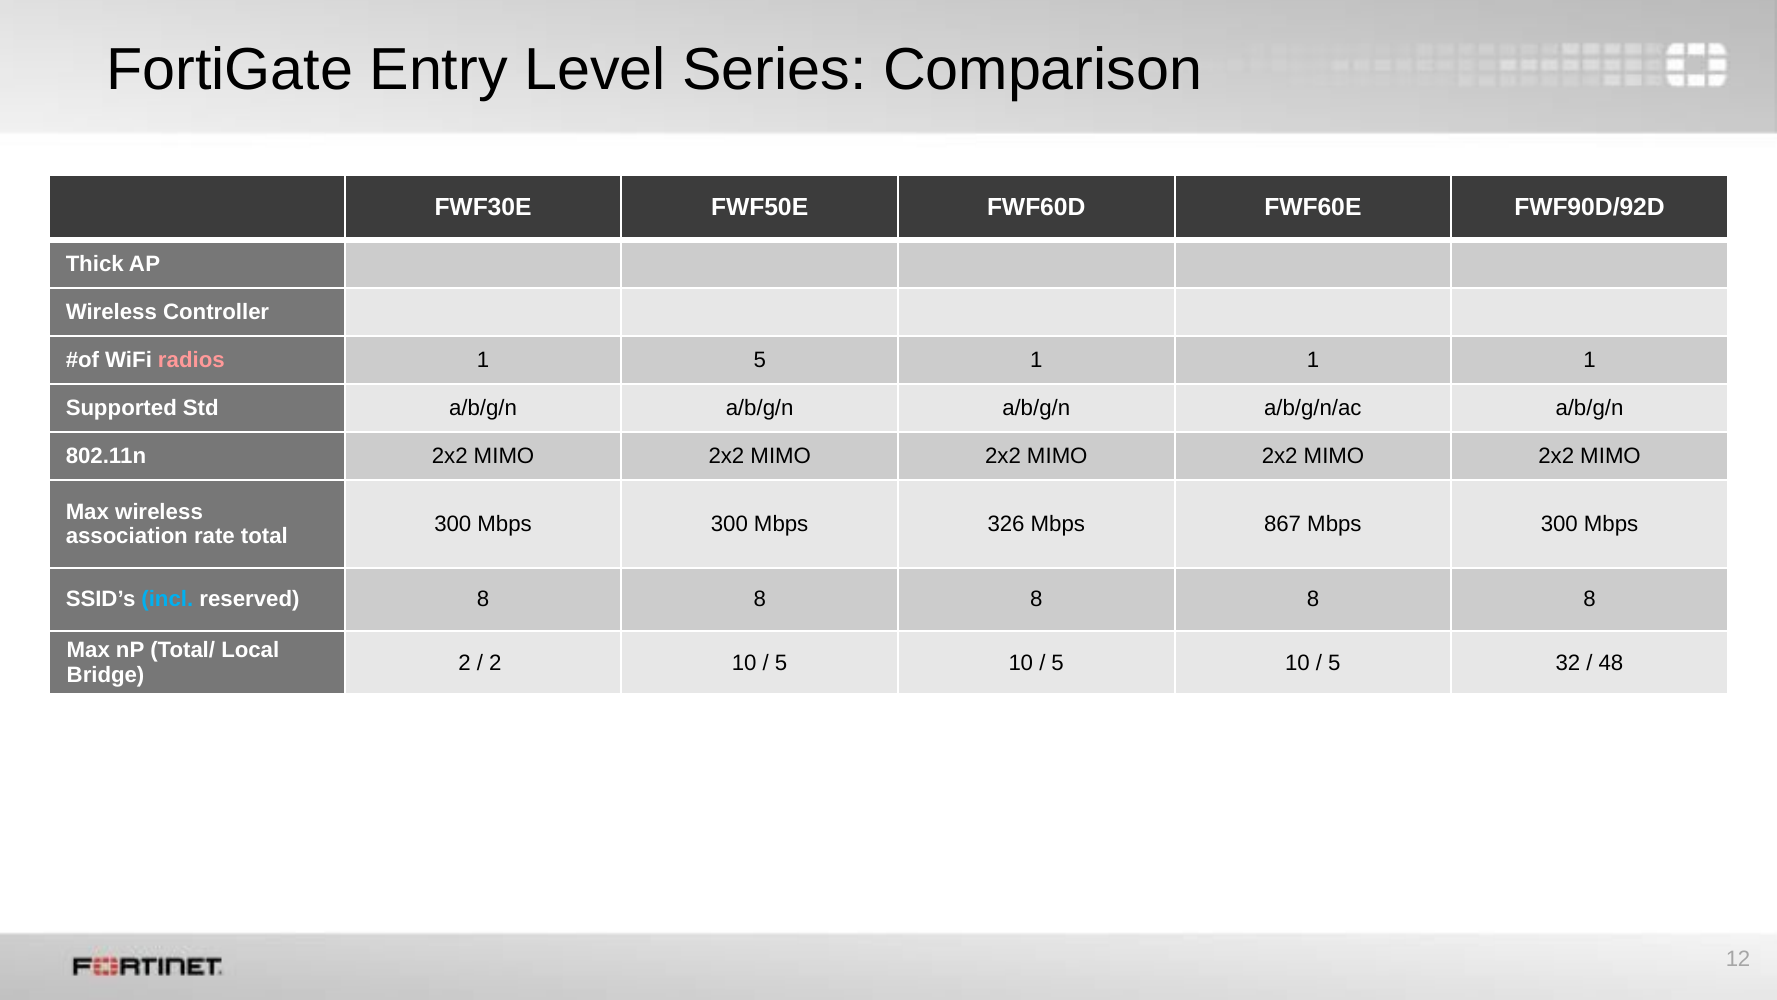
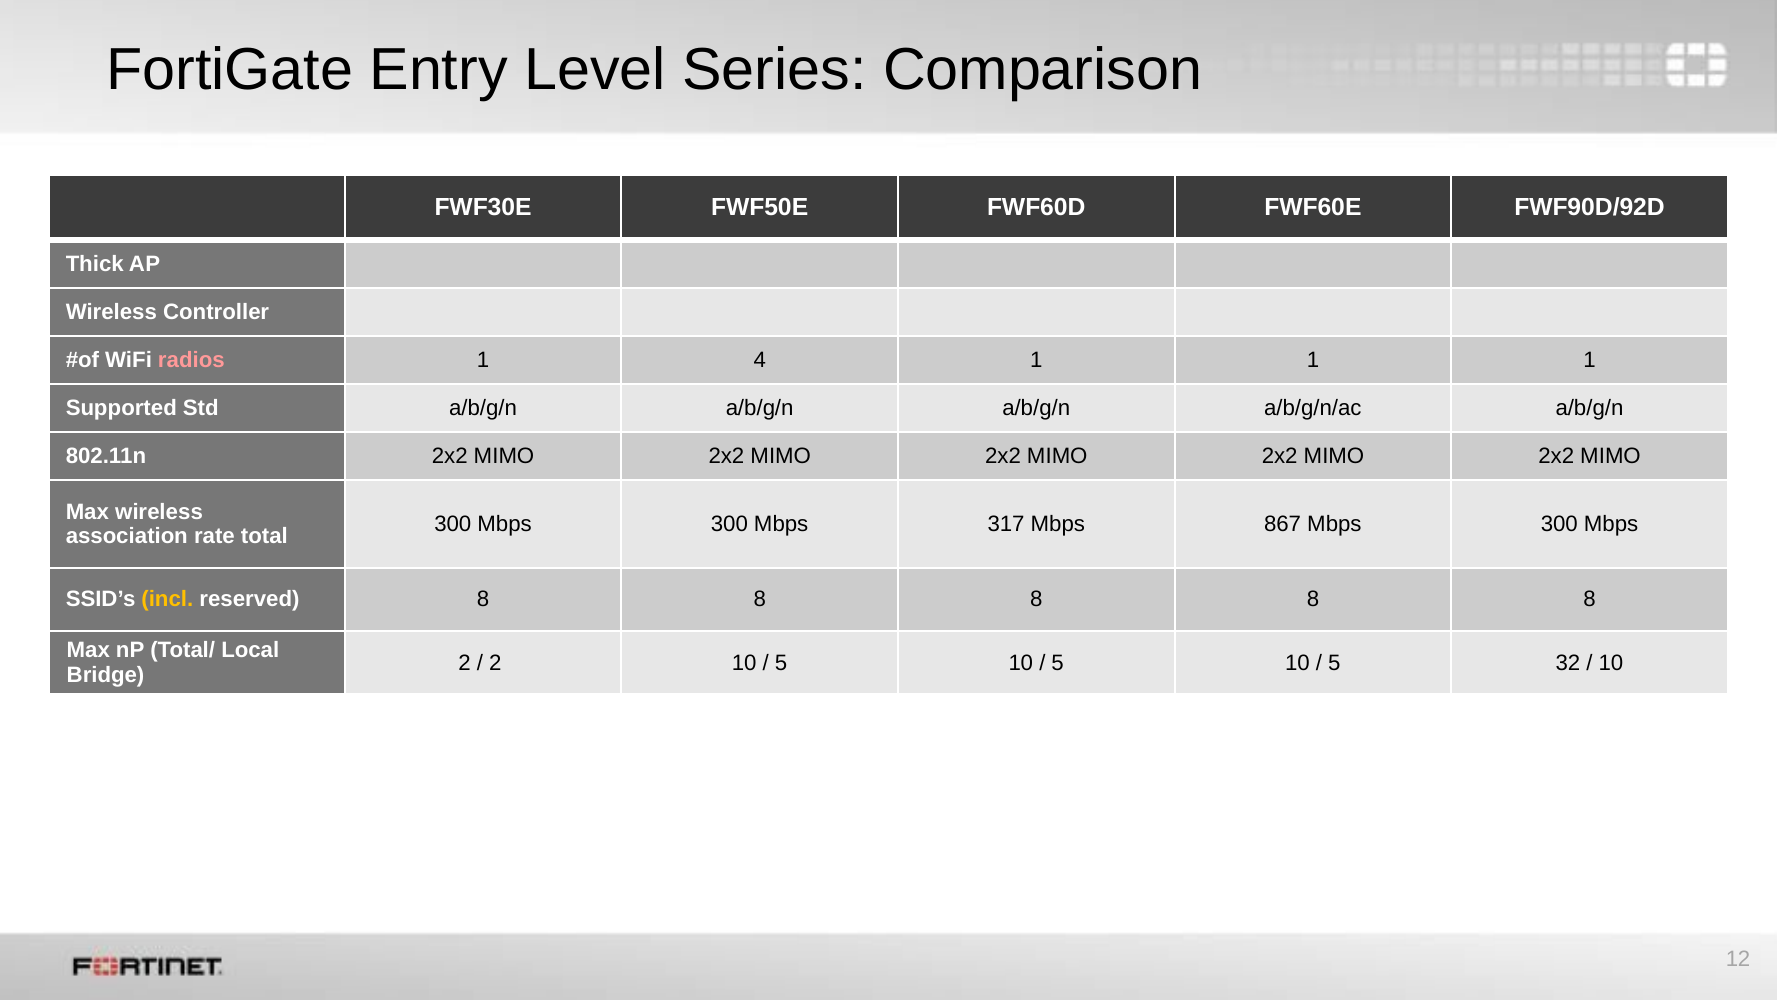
1 5: 5 -> 4 (760, 360)
326: 326 -> 317 (1006, 524)
incl colour: light blue -> yellow (167, 599)
48: 48 -> 10 (1611, 662)
